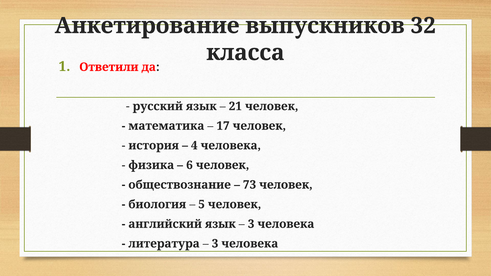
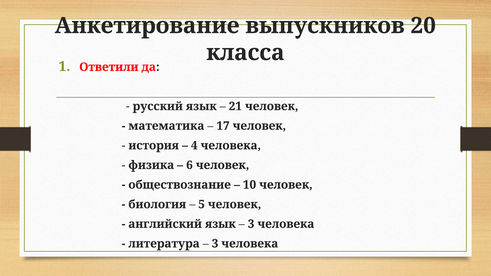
32: 32 -> 20 (423, 26)
73: 73 -> 10 (250, 185)
